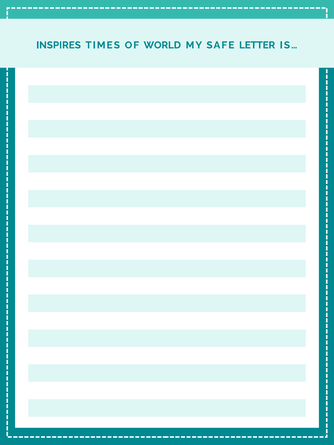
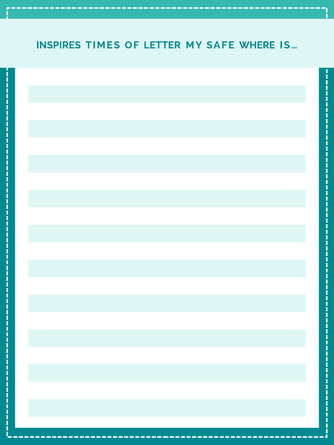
WORLD: WORLD -> LETTER (162, 45)
LETTER: LETTER -> WHERE (257, 45)
